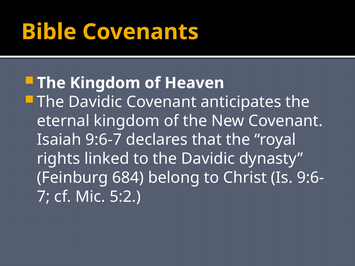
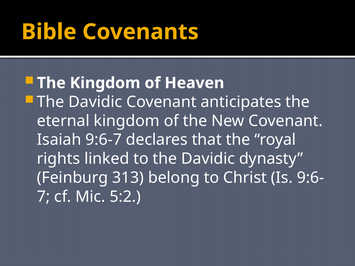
684: 684 -> 313 (128, 178)
